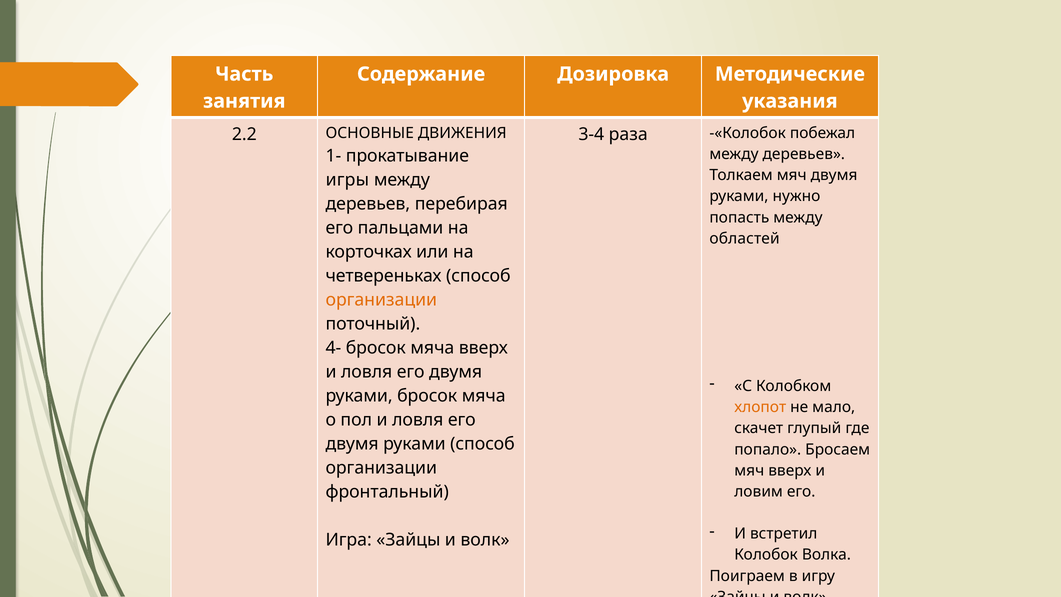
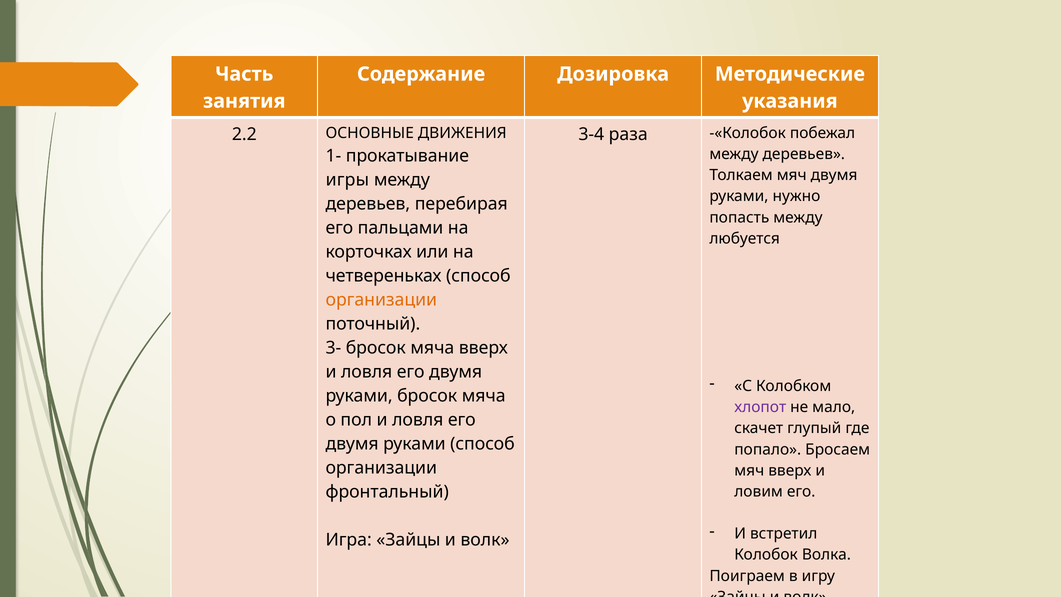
областей: областей -> любуется (745, 238)
4-: 4- -> 3- (333, 348)
хлопот colour: orange -> purple (760, 407)
